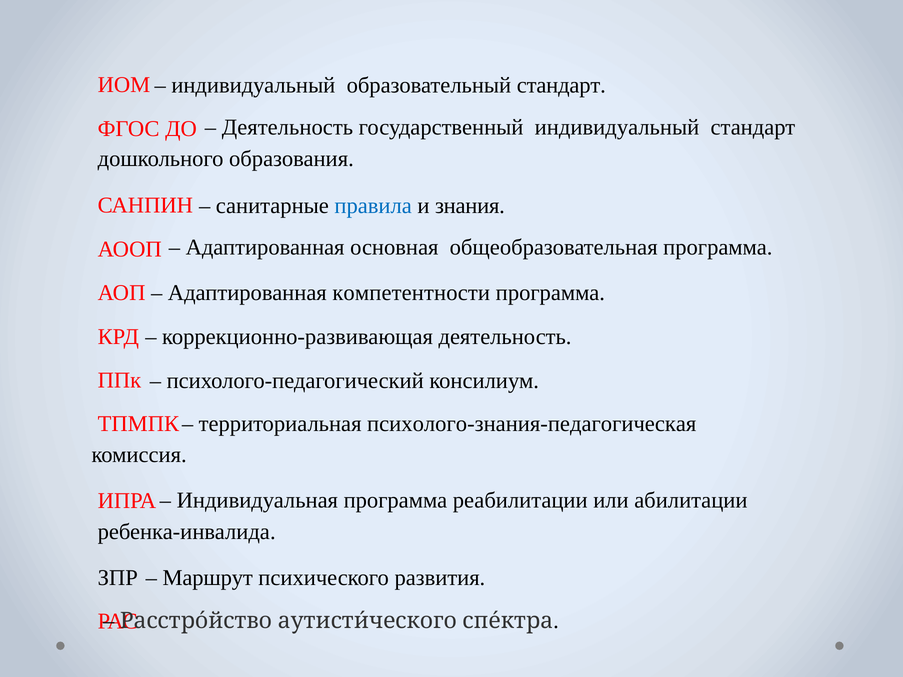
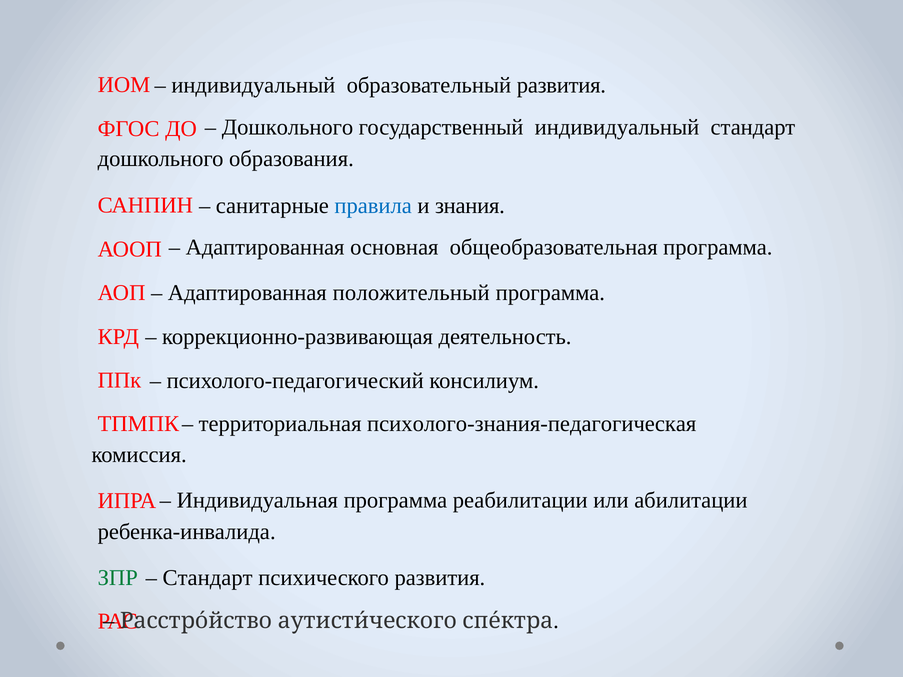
образовательный стандарт: стандарт -> развития (561, 85)
Деятельность: Деятельность -> Дошкольного (288, 128)
компетентности: компетентности -> положительный (411, 293)
Маршрут: Маршрут -> Стандарт (208, 578)
ЗПР colour: black -> green (118, 578)
